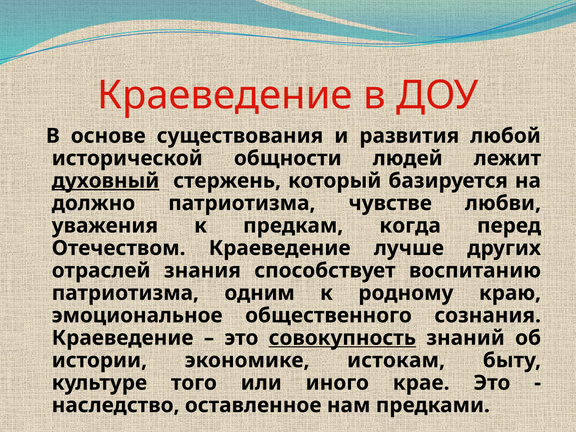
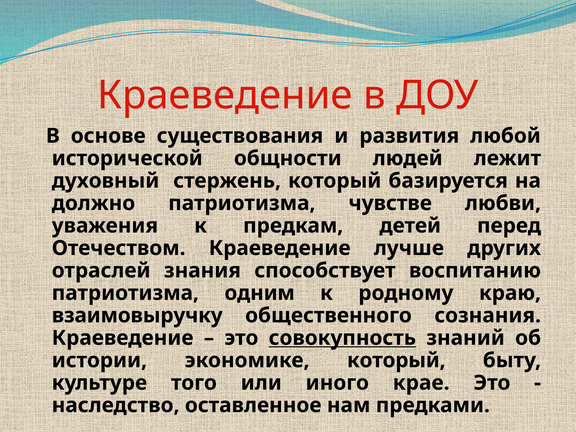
духовный underline: present -> none (105, 181)
когда: когда -> детей (410, 226)
эмоциональное: эмоциональное -> взаимовыручку (137, 315)
экономике истокам: истокам -> который (396, 360)
